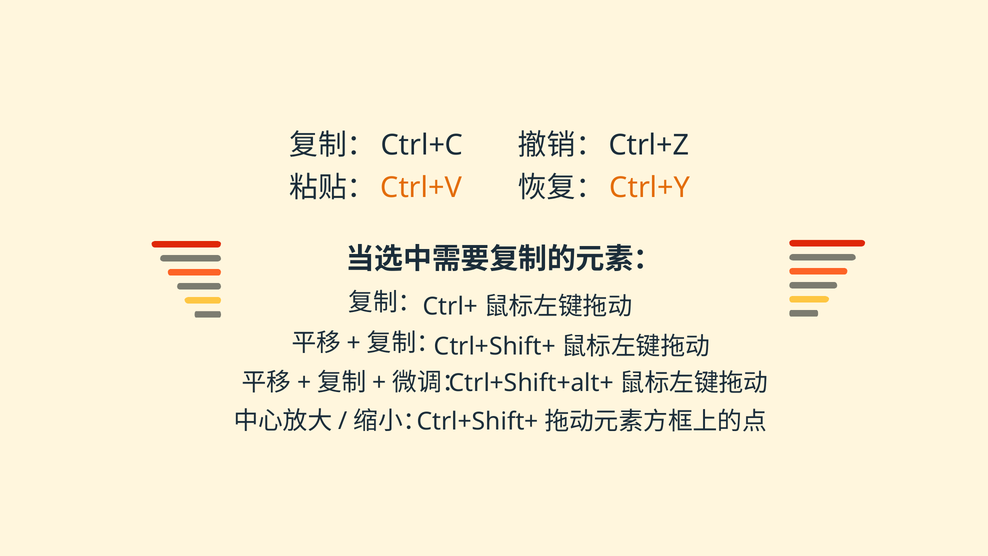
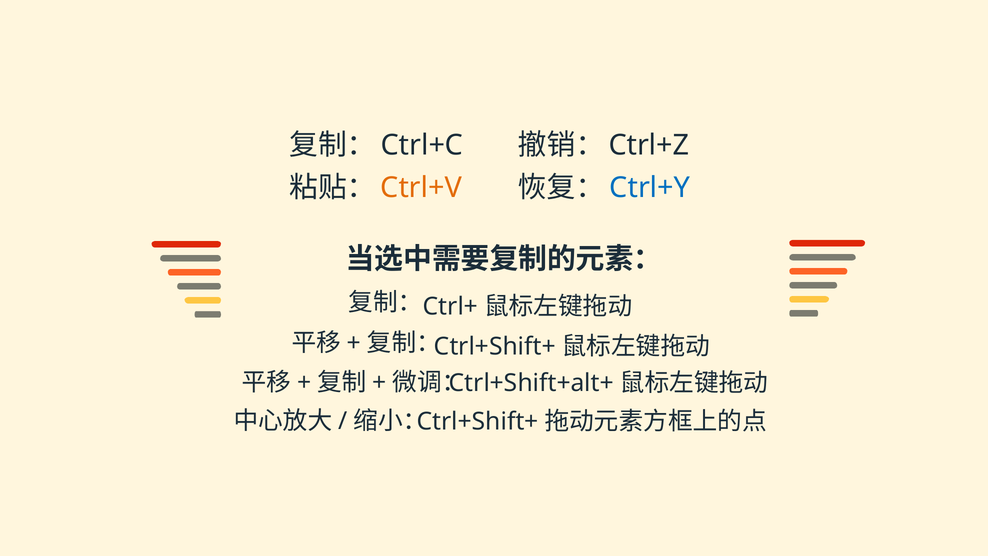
Ctrl+Y colour: orange -> blue (650, 188)
